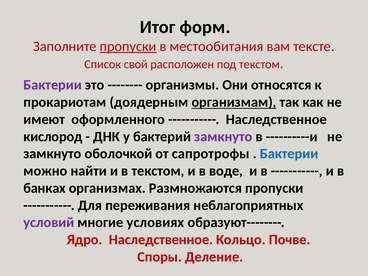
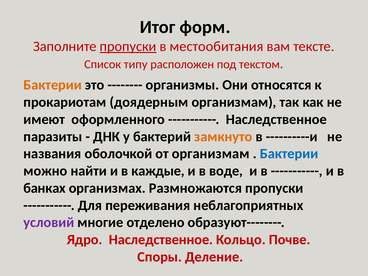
свой: свой -> типу (136, 64)
Бактерии colour: purple -> orange (53, 85)
организмам underline: present -> none (234, 102)
кислород: кислород -> паразиты (53, 137)
замкнуто colour: purple -> orange (223, 137)
замкнуто: замкнуто -> названия (52, 154)
от сапротрофы: сапротрофы -> организмам (211, 154)
в текстом: текстом -> каждые (158, 171)
условиях: условиях -> отделено (156, 222)
